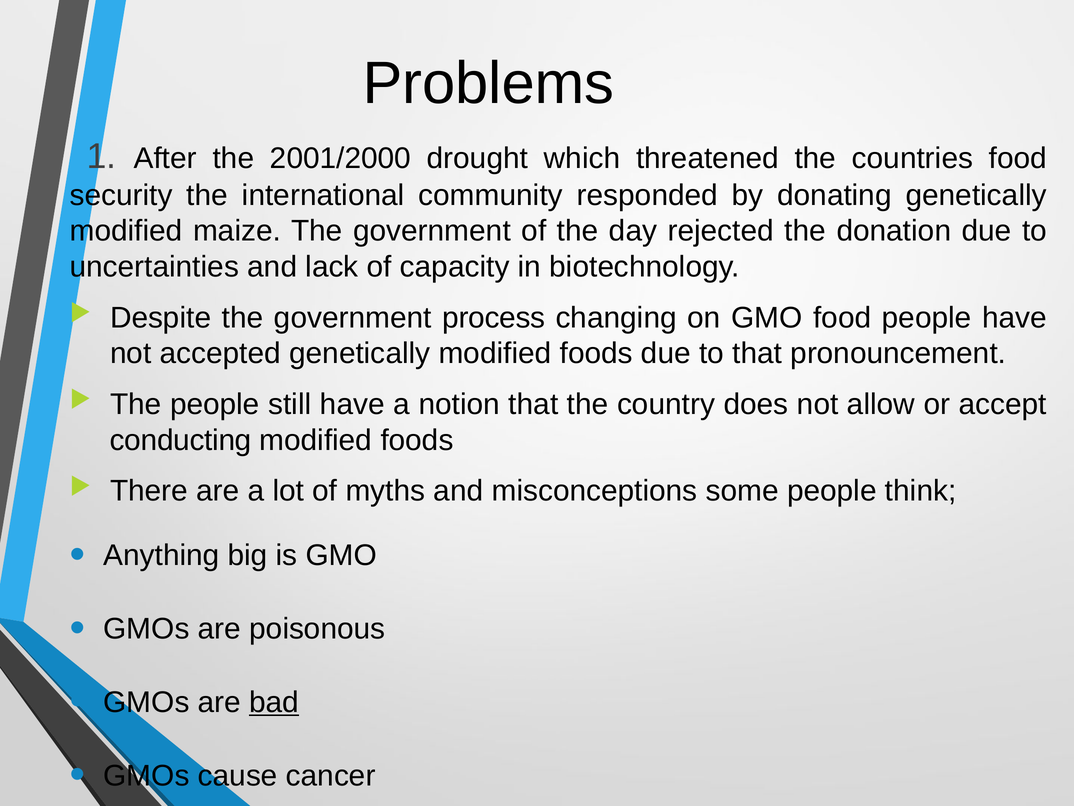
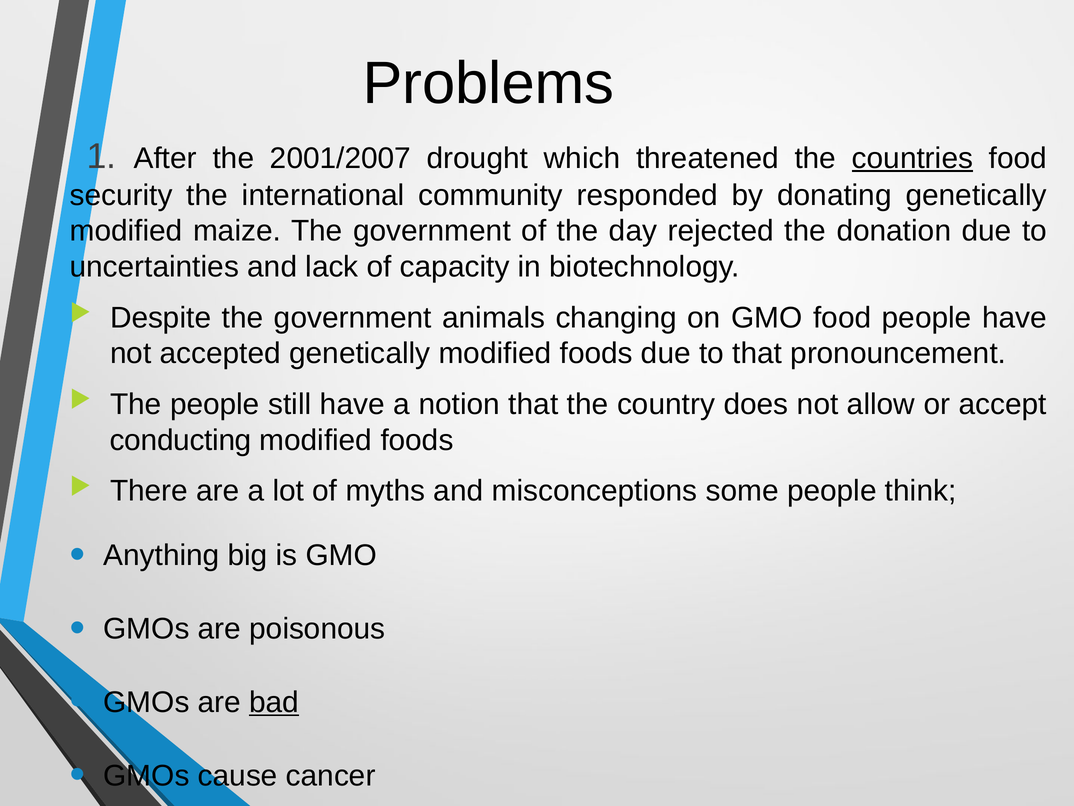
2001/2000: 2001/2000 -> 2001/2007 (341, 158)
countries underline: none -> present (913, 158)
process: process -> animals (494, 318)
